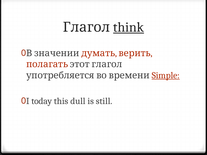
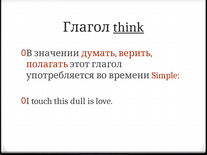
Simple underline: present -> none (166, 75)
today: today -> touch (42, 101)
still: still -> love (104, 101)
